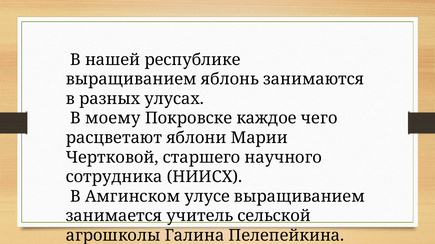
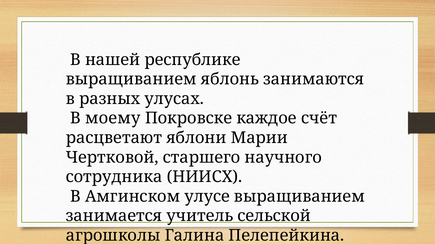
чего: чего -> счёт (319, 119)
